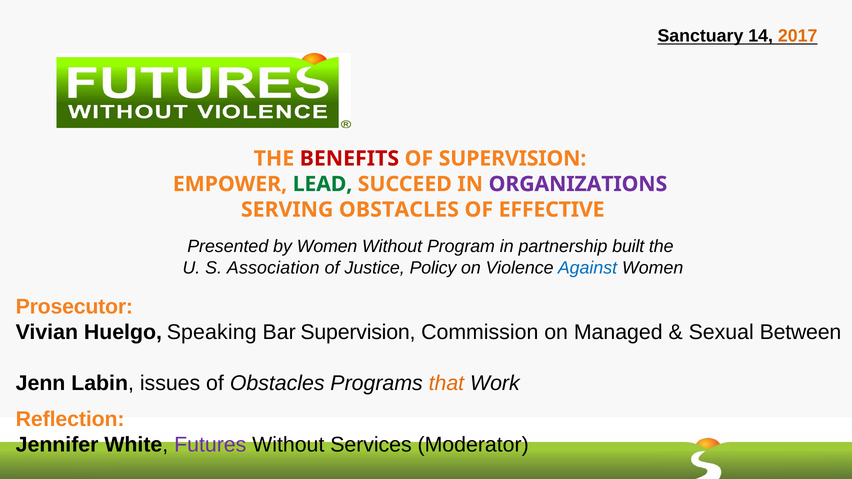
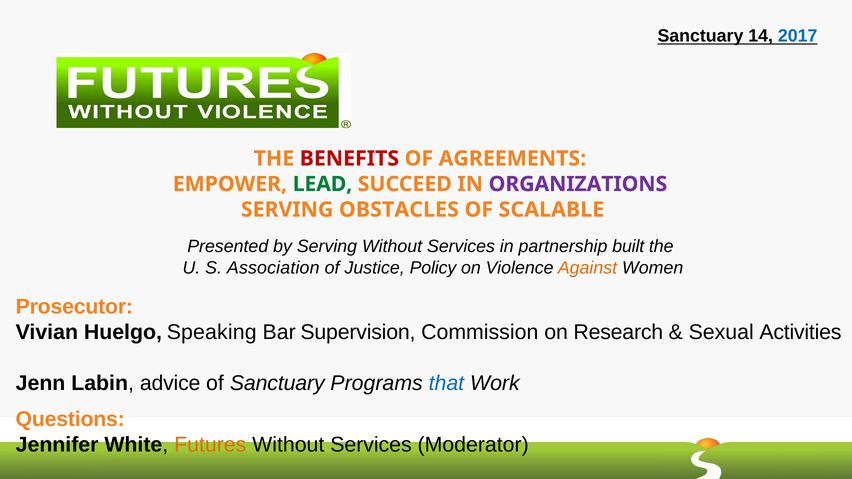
2017 colour: orange -> blue (798, 36)
OF SUPERVISION: SUPERVISION -> AGREEMENTS (512, 159)
EFFECTIVE: EFFECTIVE -> SCALABLE (551, 210)
by Women: Women -> Serving (327, 247)
Program: Program -> Services (461, 247)
Against colour: blue -> orange (587, 268)
Managed: Managed -> Research (618, 332)
Between: Between -> Activities (800, 332)
issues: issues -> advice (170, 383)
of Obstacles: Obstacles -> Sanctuary (277, 383)
that colour: orange -> blue (446, 383)
Reflection: Reflection -> Questions (70, 420)
Futures colour: purple -> orange (210, 445)
